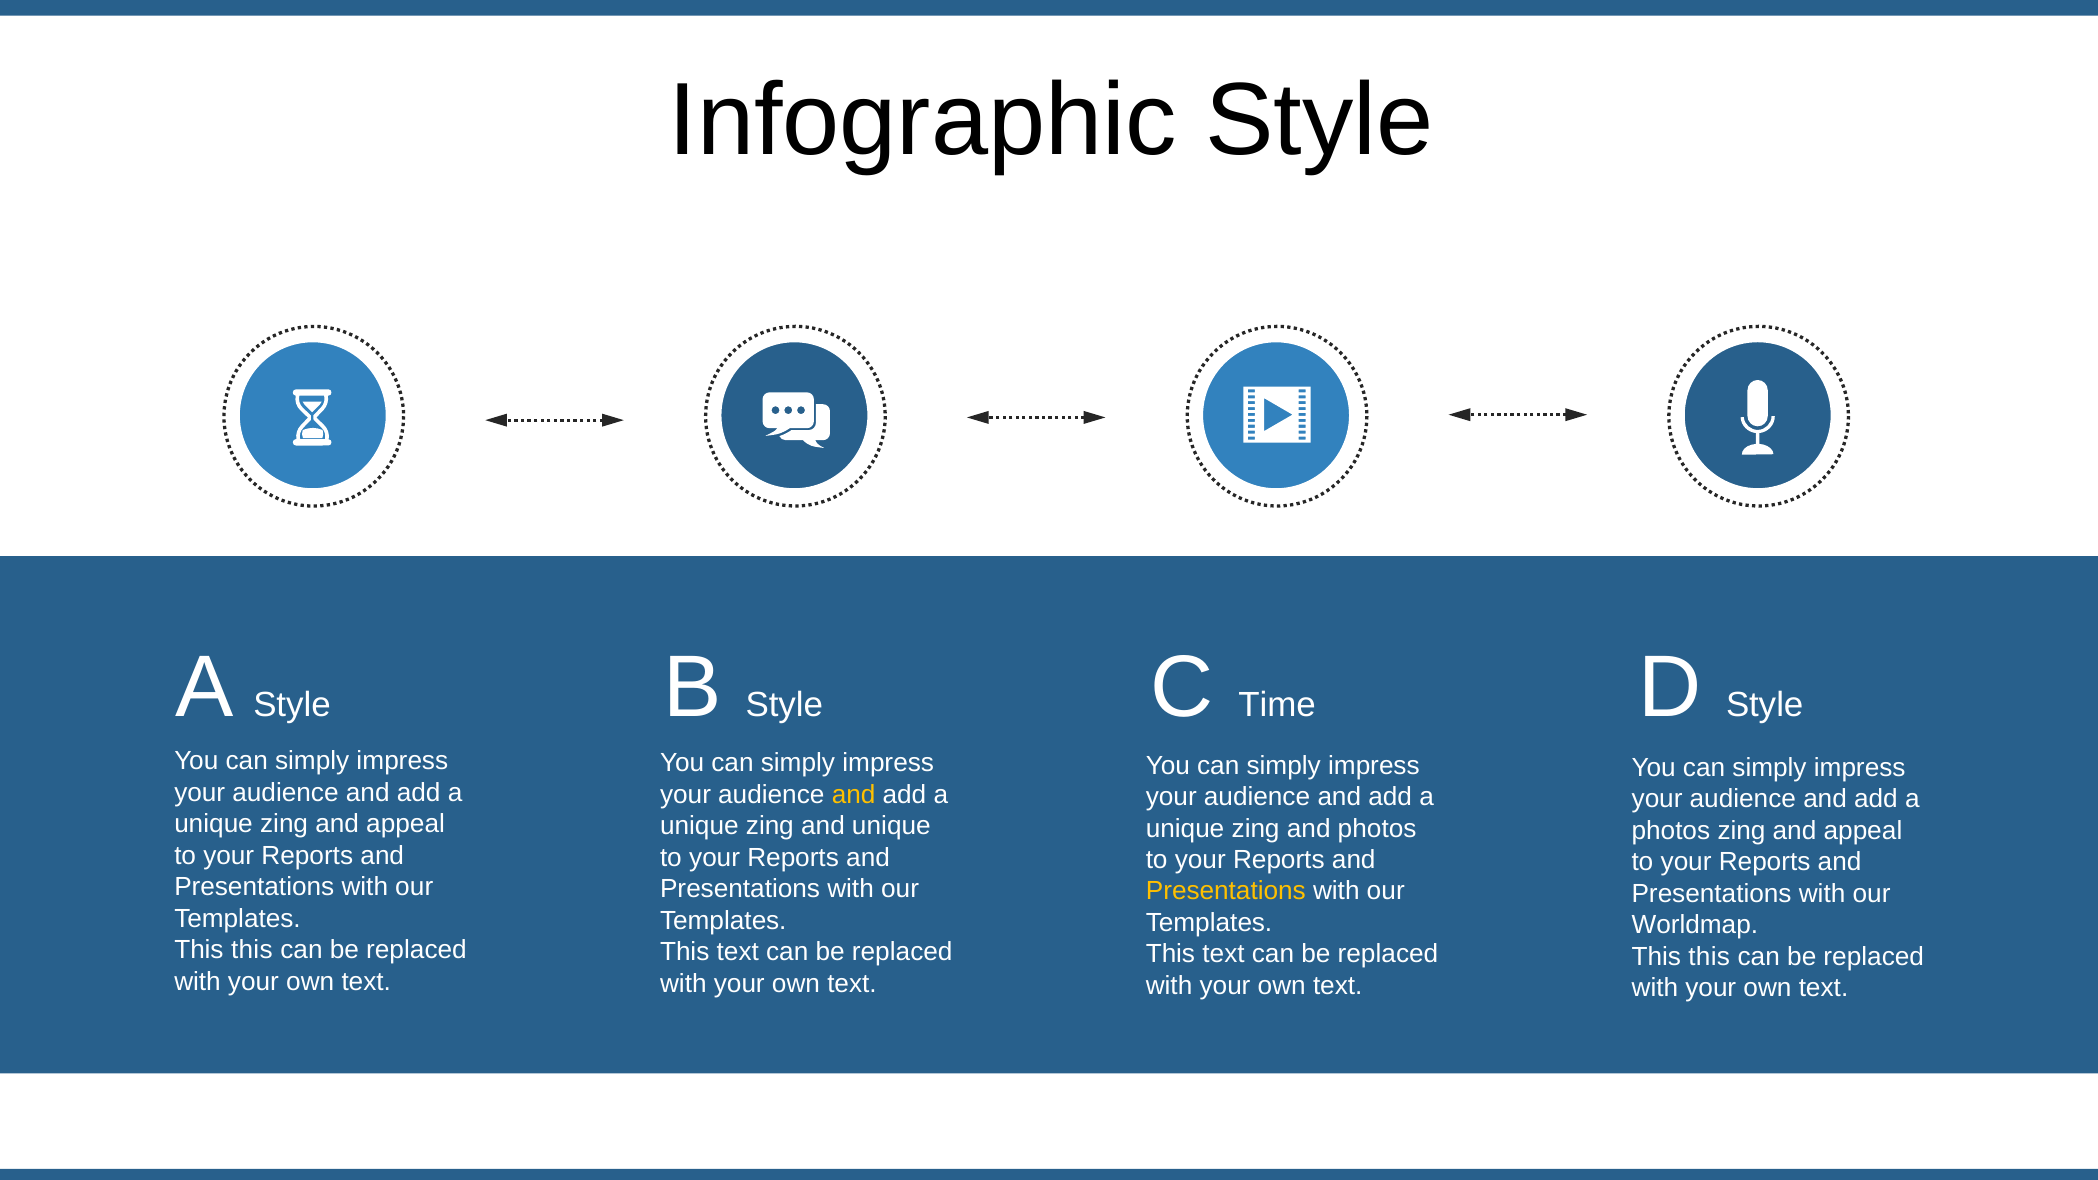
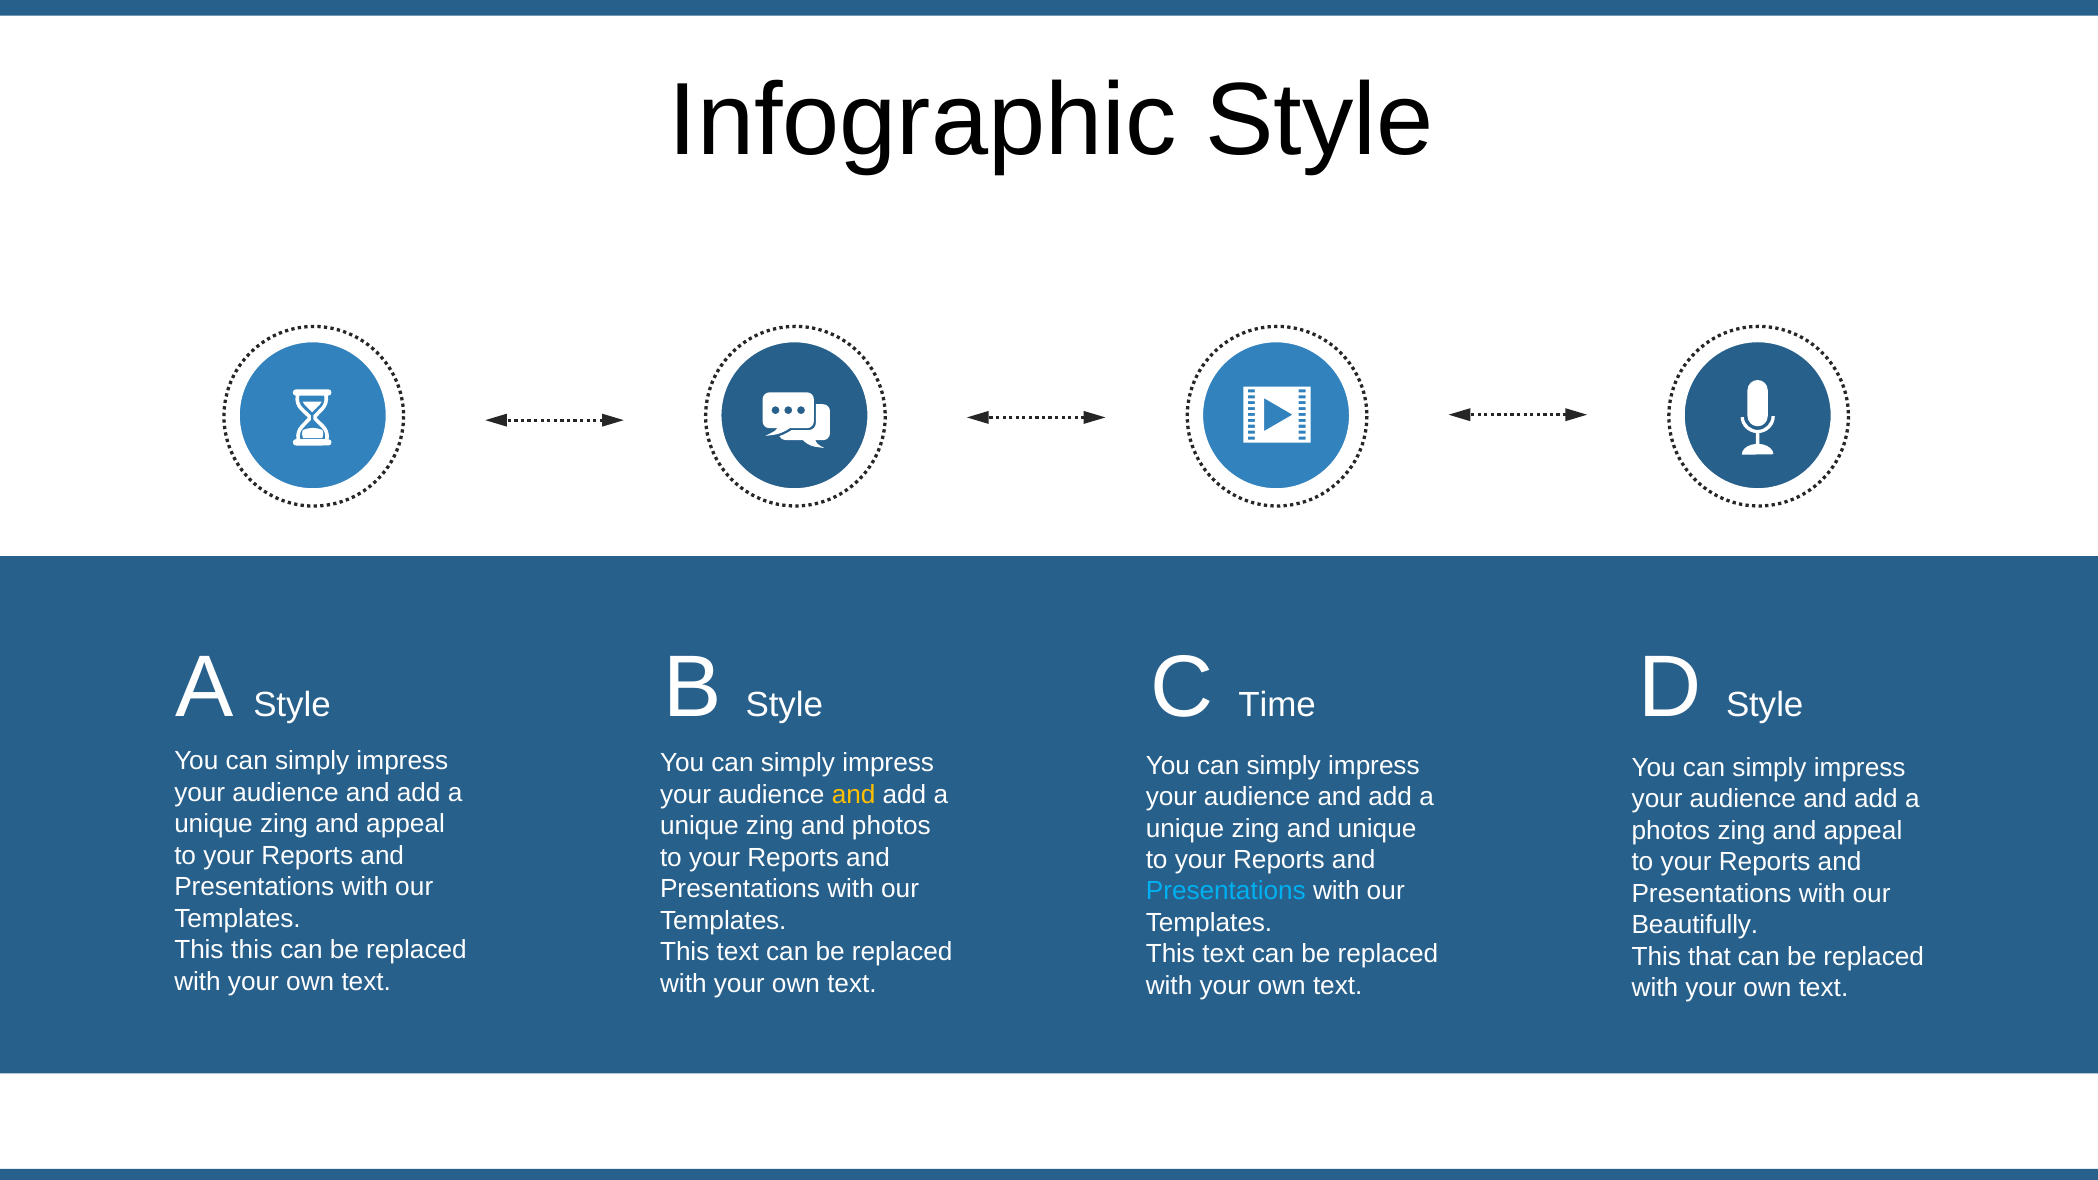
and unique: unique -> photos (891, 826)
and photos: photos -> unique (1377, 828)
Presentations colour: yellow -> light blue (1226, 891)
Worldmap: Worldmap -> Beautifully (1695, 925)
this: this -> that (1709, 957)
